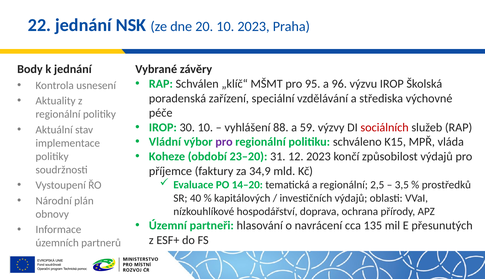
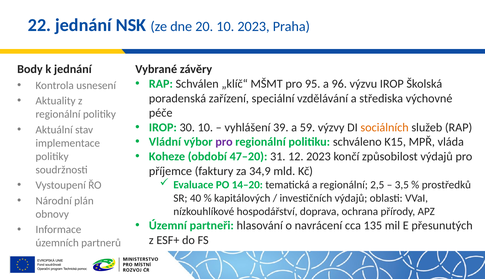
88: 88 -> 39 (281, 128)
sociálních colour: red -> orange (385, 128)
23–20: 23–20 -> 47–20 (248, 157)
